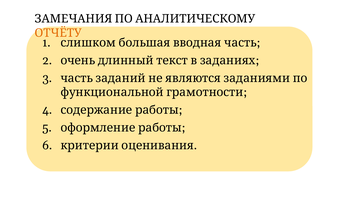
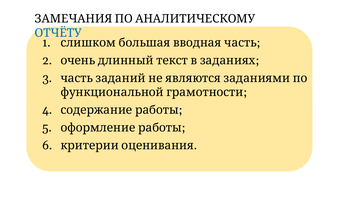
ОТЧЁТУ colour: orange -> blue (58, 33)
